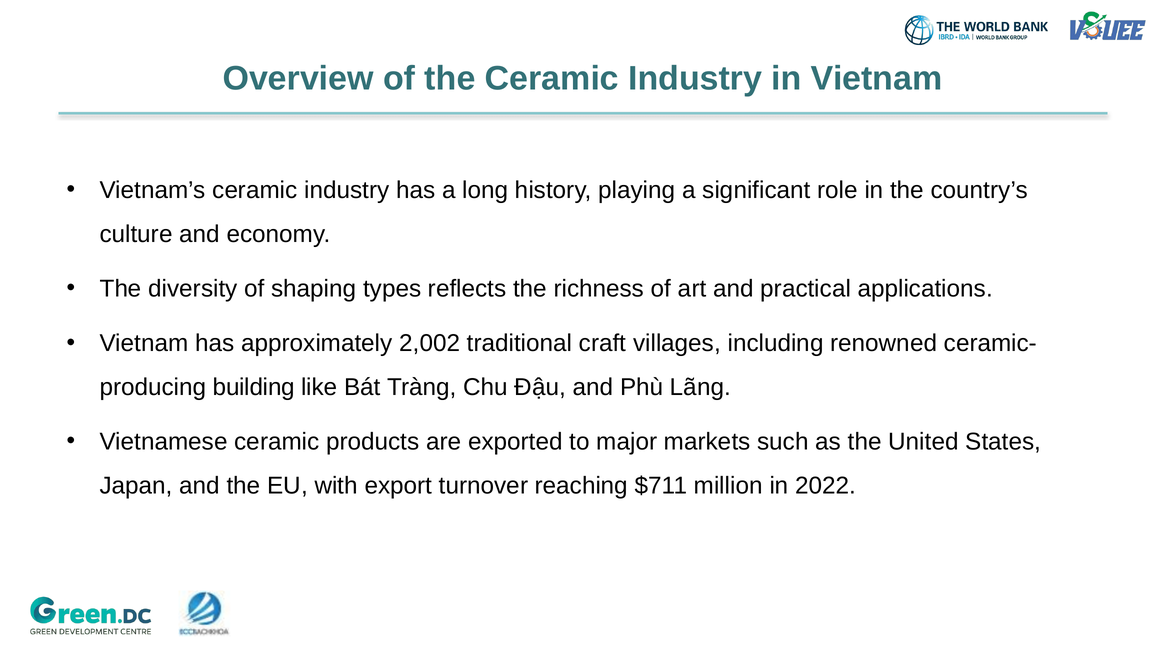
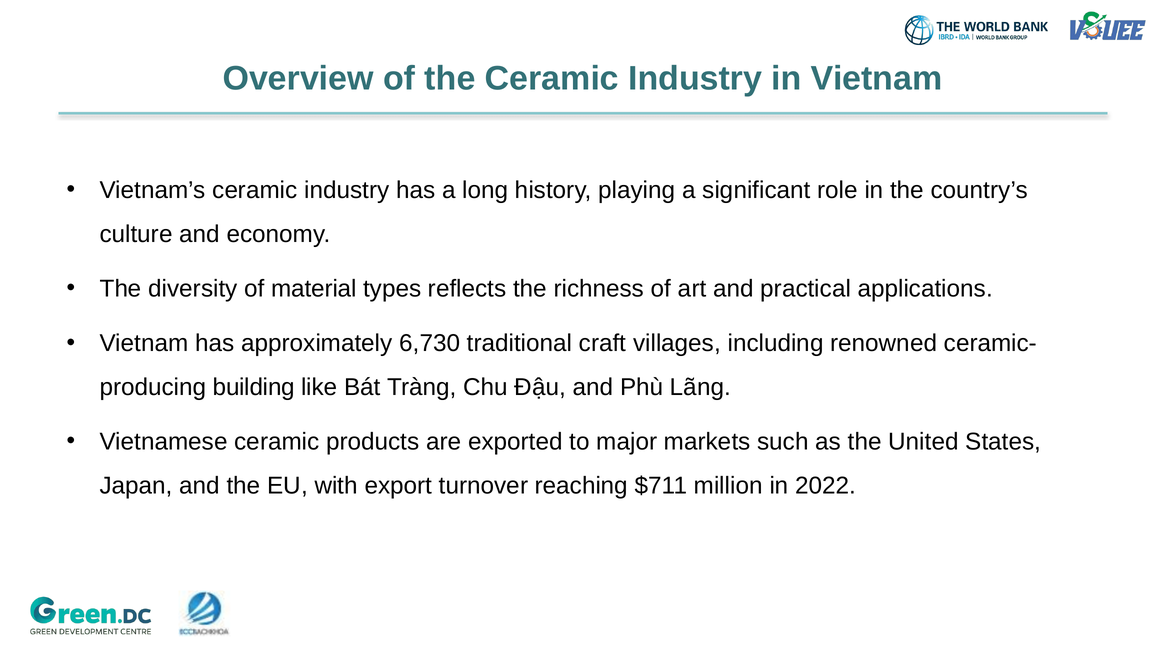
shaping: shaping -> material (314, 289)
2,002: 2,002 -> 6,730 (430, 343)
